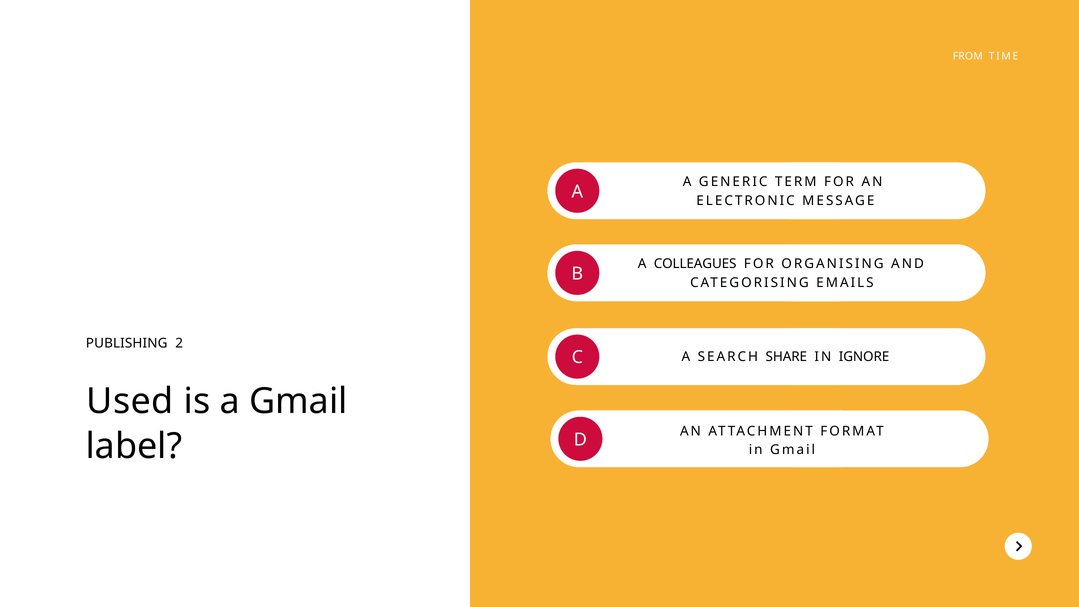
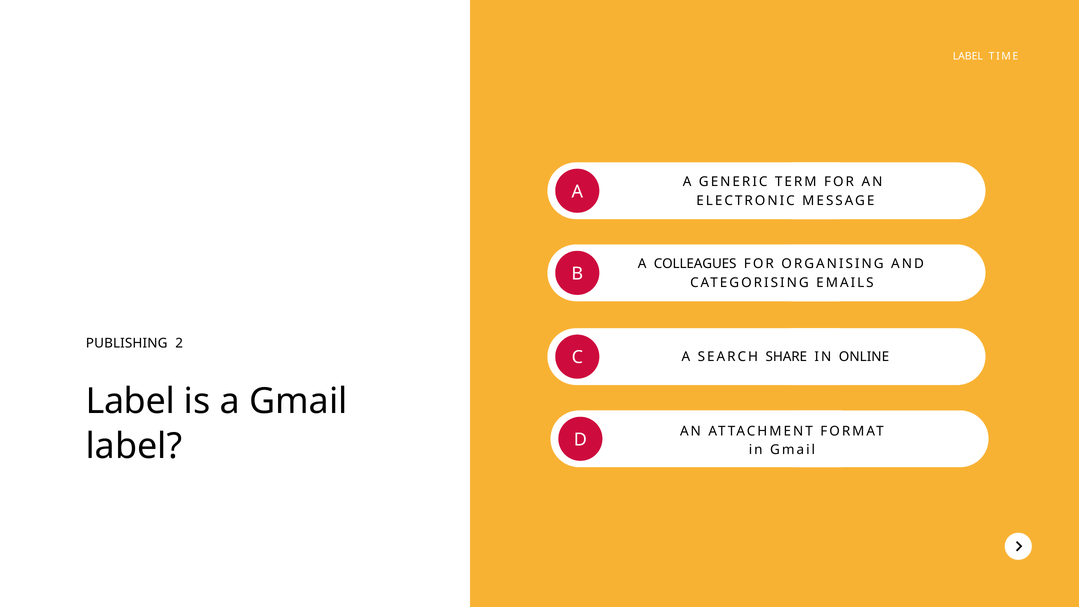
FROM: FROM -> LABEL (968, 56)
IGNORE: IGNORE -> ONLINE (864, 357)
Used: Used -> Label (130, 401)
